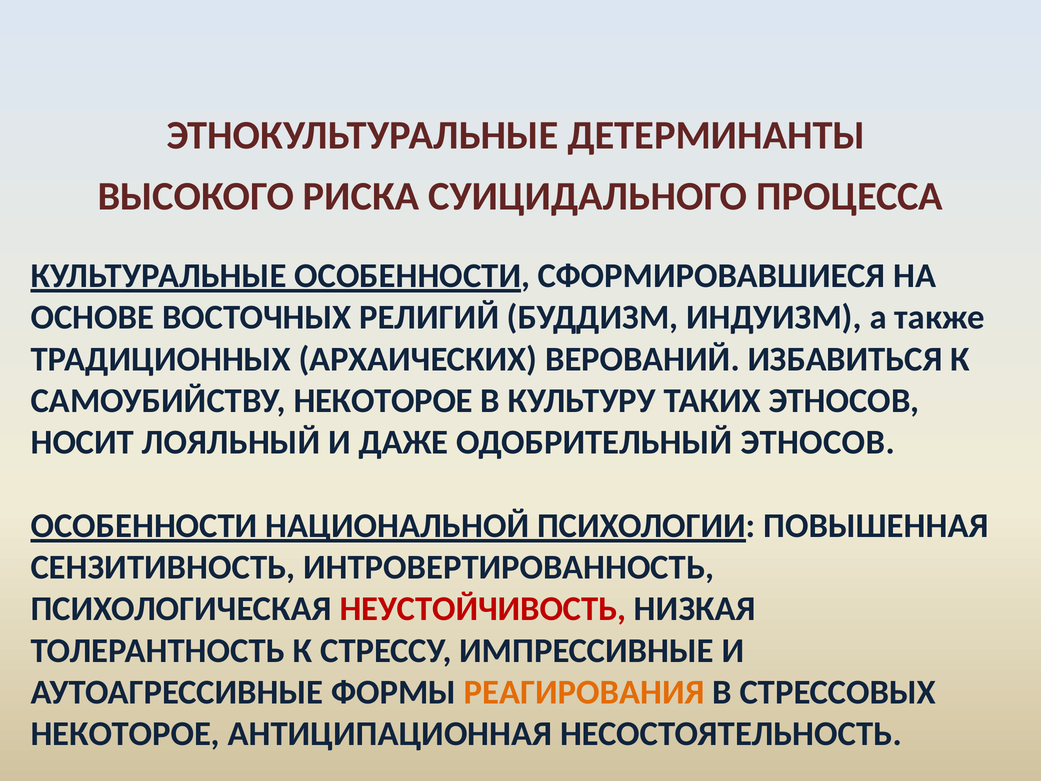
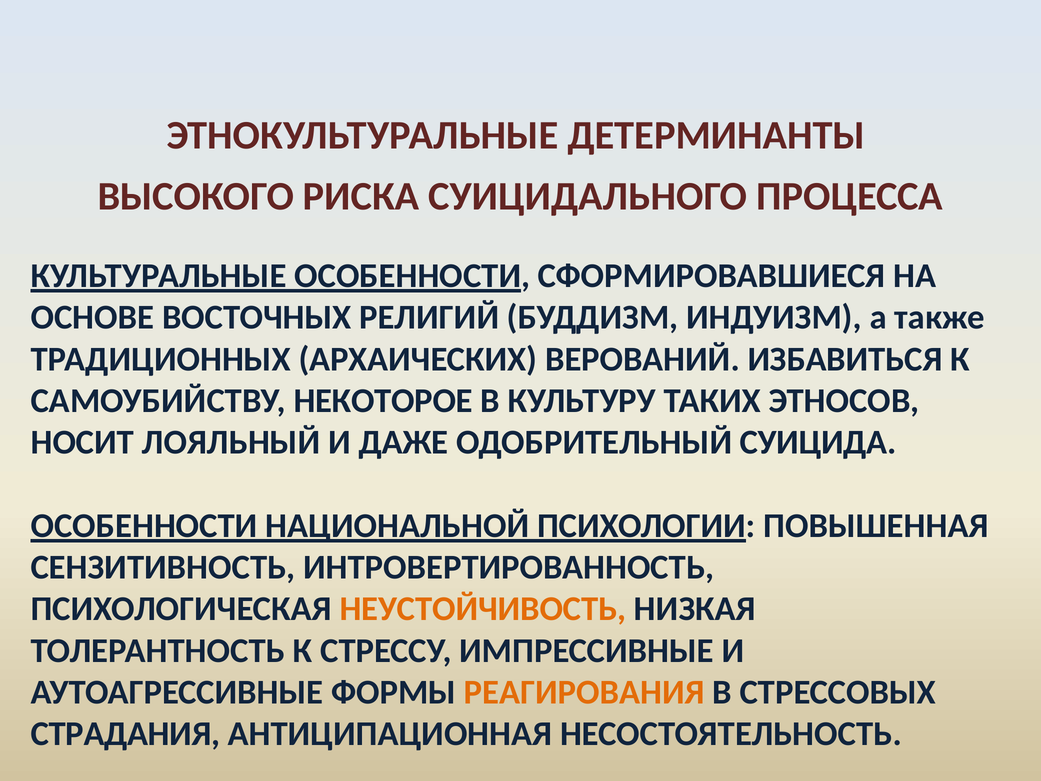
ОДОБРИТЕЛЬНЫЙ ЭТНОСОВ: ЭТНОСОВ -> СУИЦИДА (818, 442)
НЕУСТОЙЧИВОСТЬ colour: red -> orange (483, 609)
НЕКОТОРОЕ: НЕКОТОРОЕ -> СТРАДАНИЯ (125, 734)
